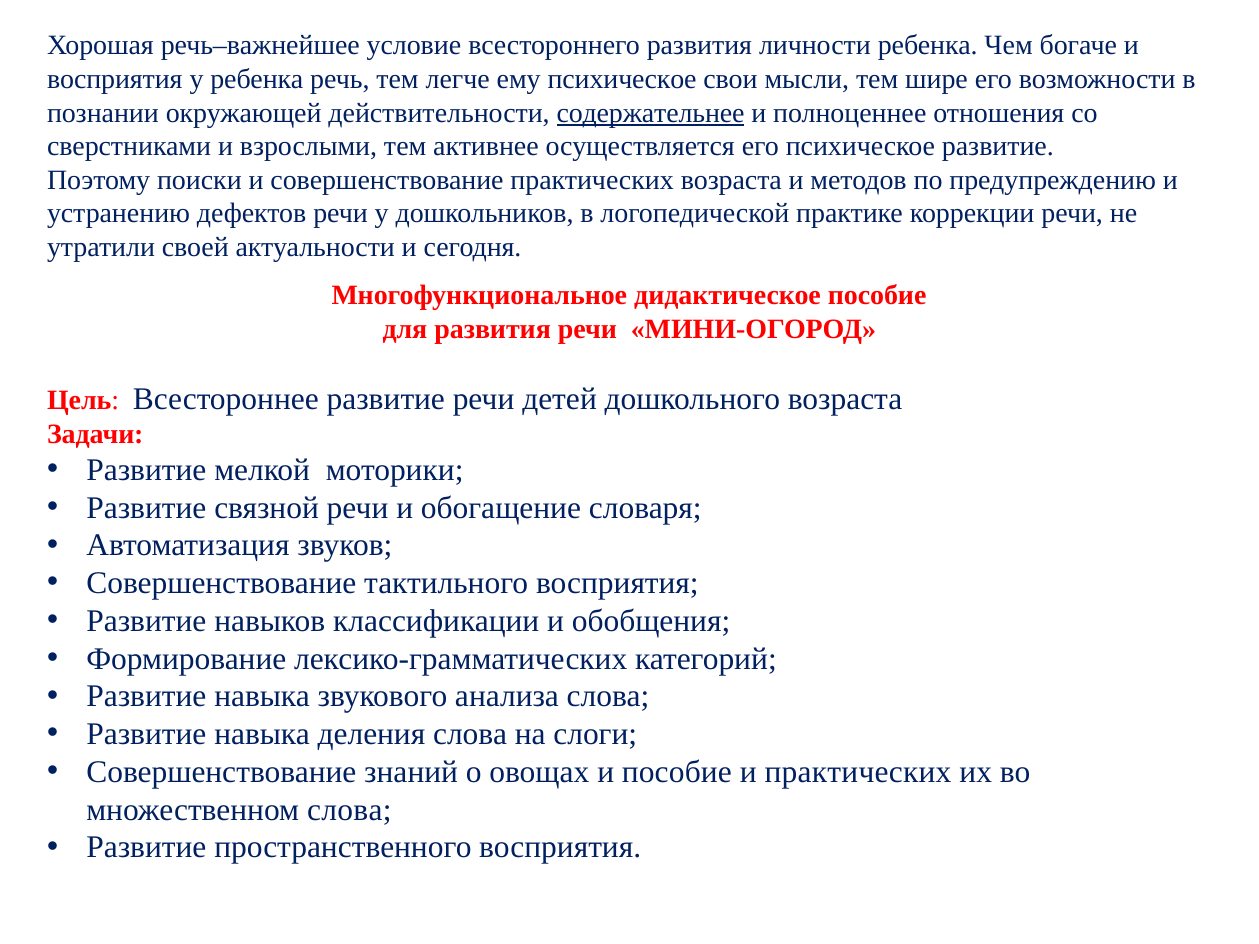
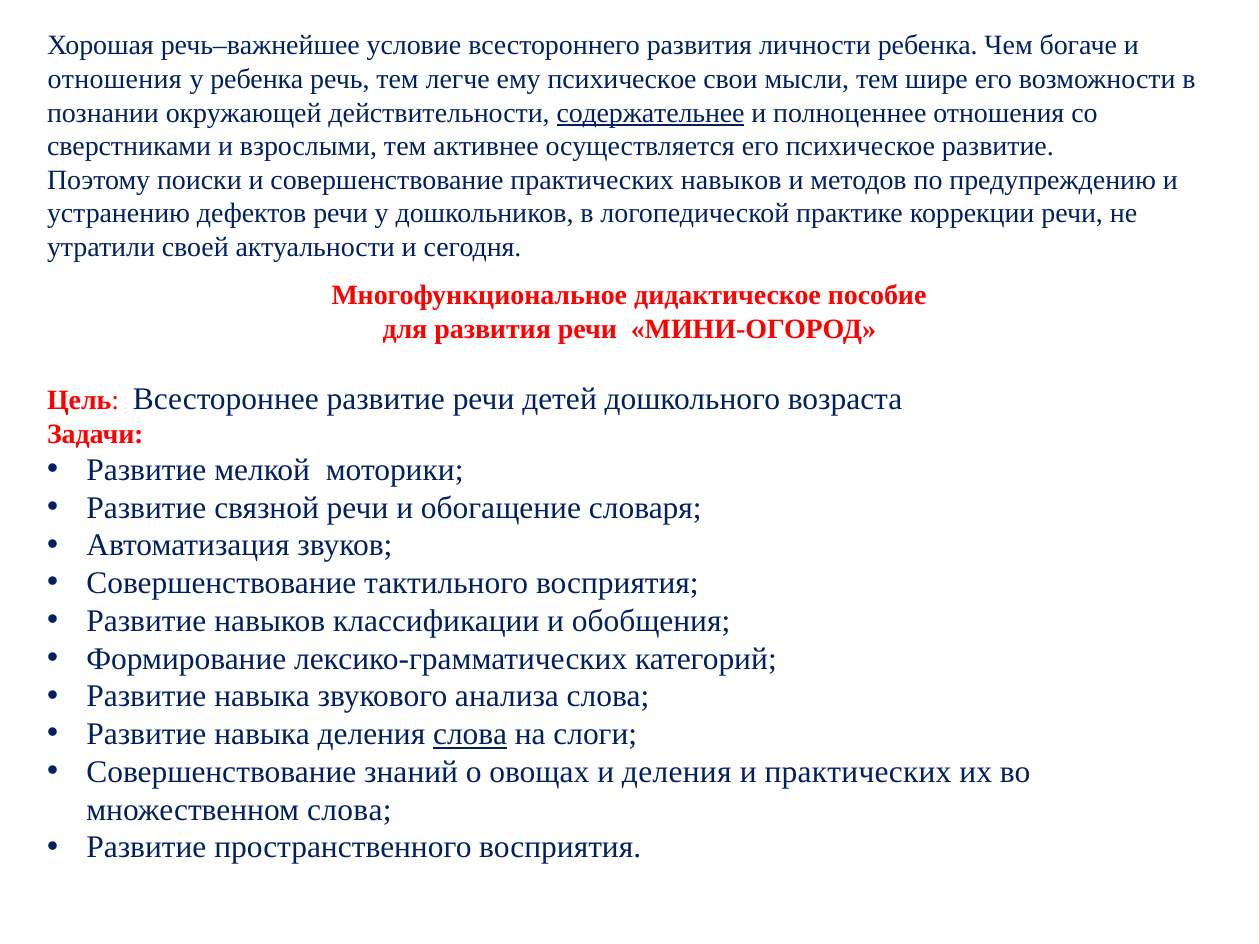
восприятия: восприятия -> отношения (115, 79)
практических возраста: возраста -> навыков (731, 180)
слова underline: none -> present (470, 734)
и пособие: пособие -> деления (677, 772)
